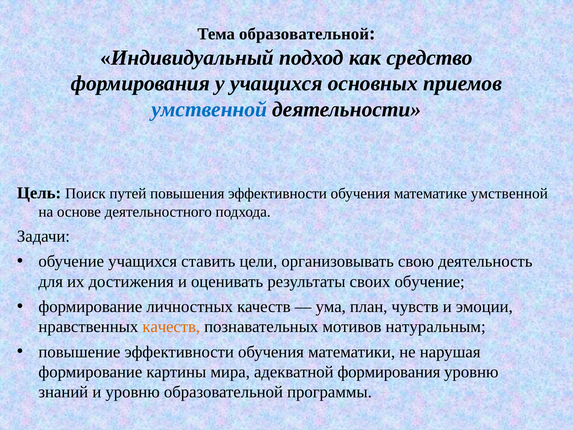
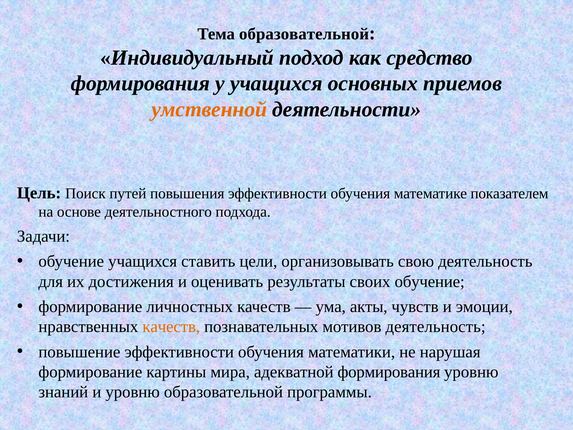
умственной colour: blue -> orange (209, 109)
математике умственной: умственной -> показателем (509, 193)
план: план -> акты (369, 306)
мотивов натуральным: натуральным -> деятельность (436, 327)
